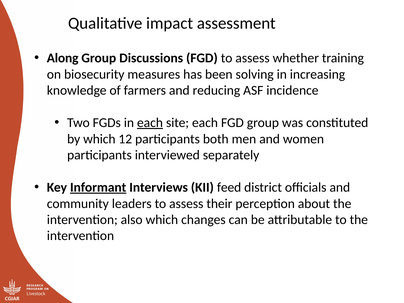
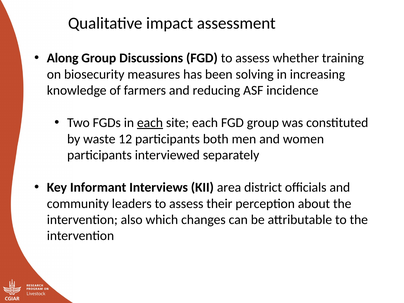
by which: which -> waste (99, 139)
Informant underline: present -> none (98, 187)
feed: feed -> area (229, 187)
